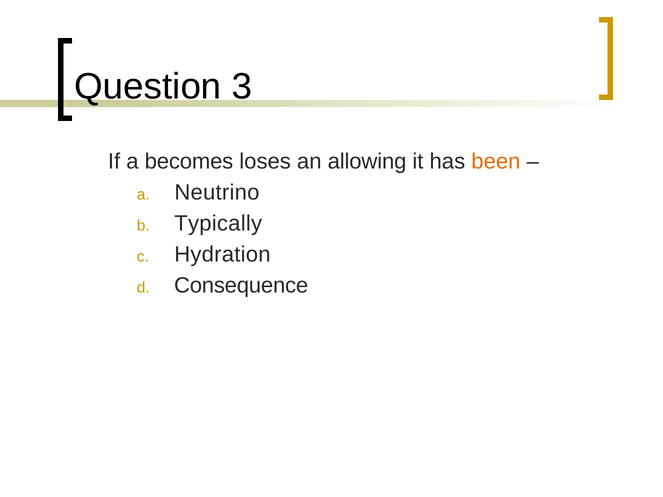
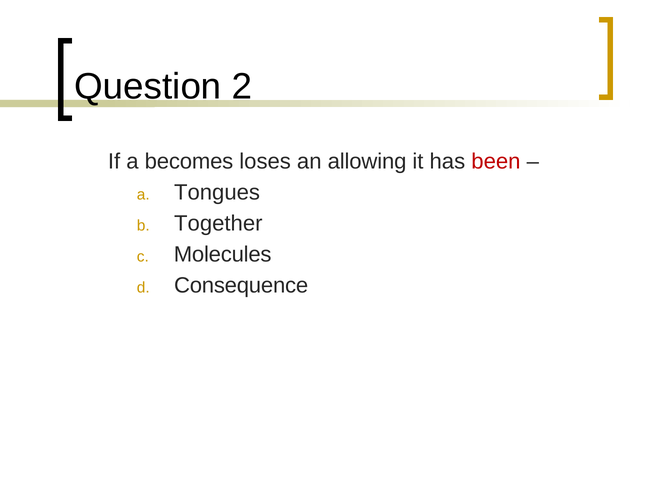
3: 3 -> 2 (242, 87)
been colour: orange -> red (496, 162)
Neutrino: Neutrino -> Tongues (217, 193)
Typically: Typically -> Together (218, 224)
Hydration: Hydration -> Molecules (223, 255)
